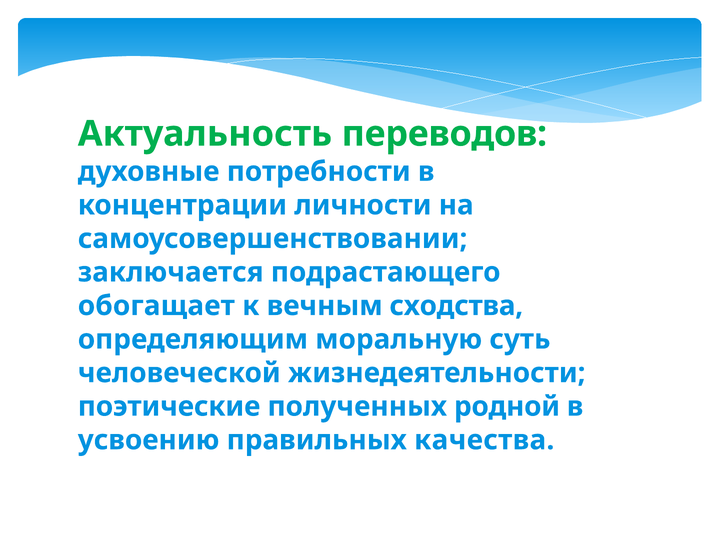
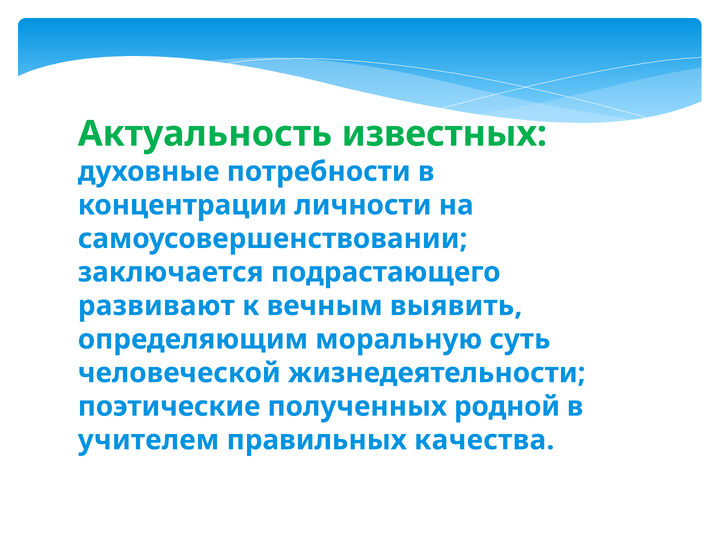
переводов: переводов -> известных (444, 134)
обогащает: обогащает -> развивают (156, 306)
сходства: сходства -> выявить (456, 306)
усвоению: усвоению -> учителем (148, 440)
